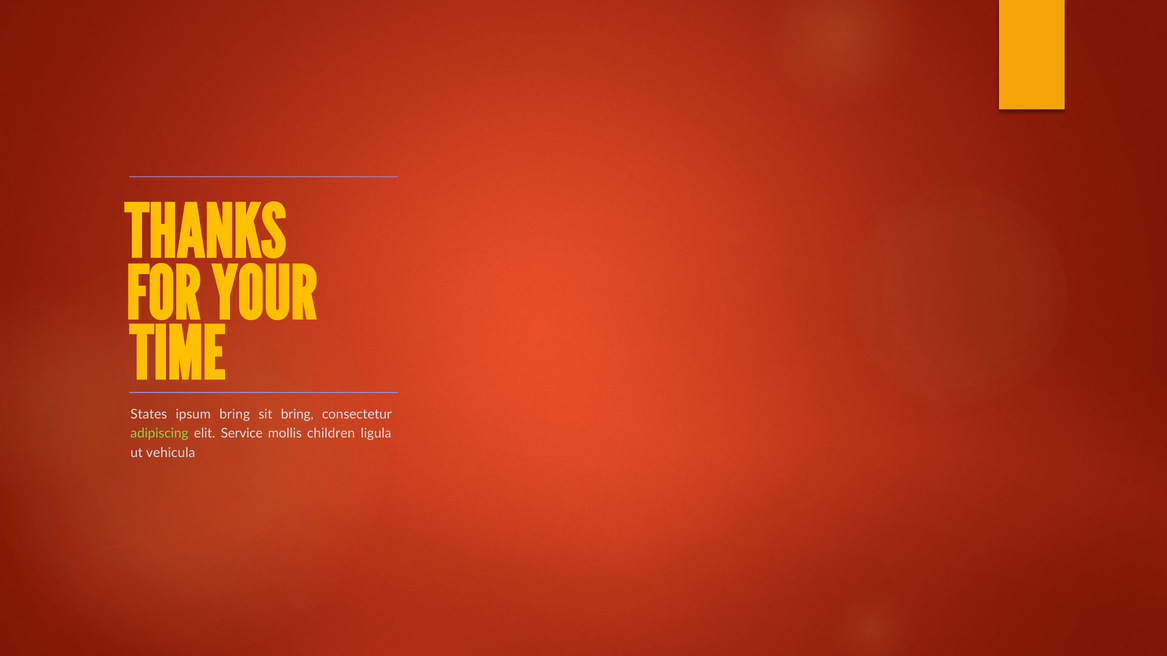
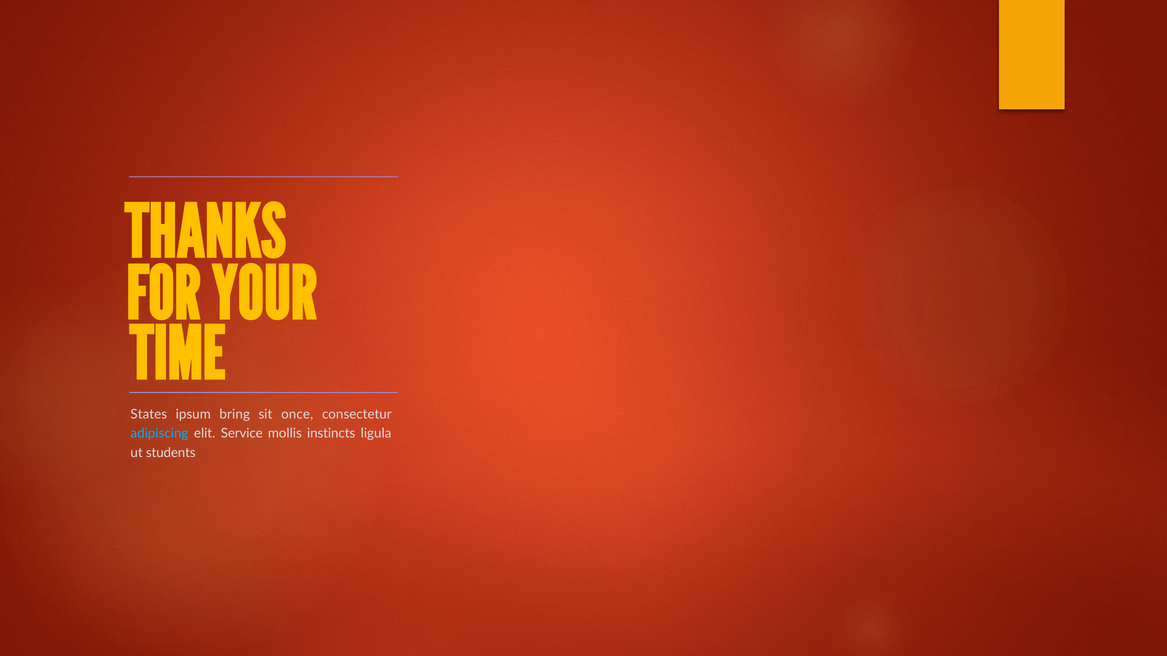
sit bring: bring -> once (297, 414)
adipiscing colour: light green -> light blue (159, 434)
children: children -> instincts (331, 434)
vehicula: vehicula -> students (171, 453)
